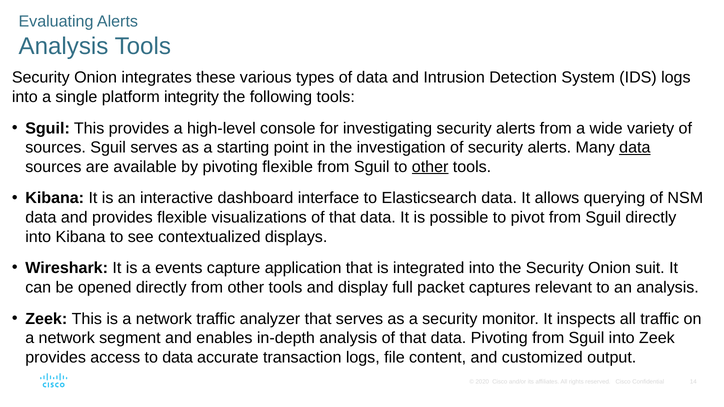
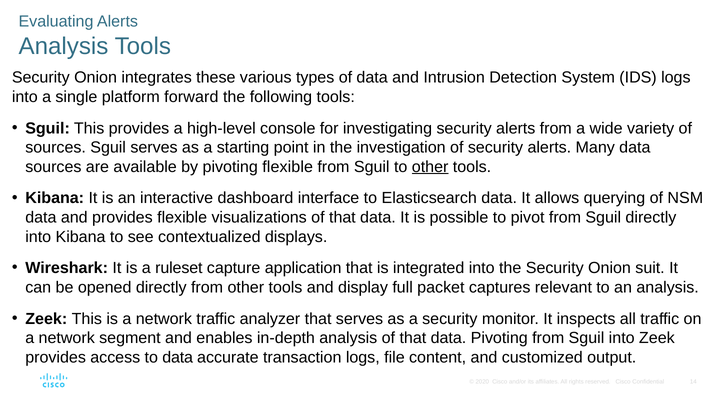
integrity: integrity -> forward (191, 97)
data underline: present -> none (635, 148)
events: events -> ruleset (179, 268)
